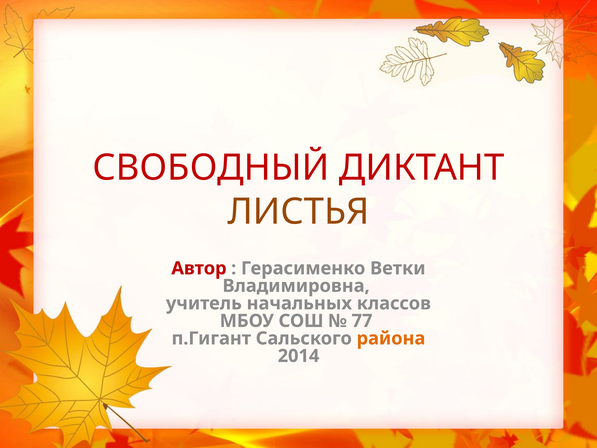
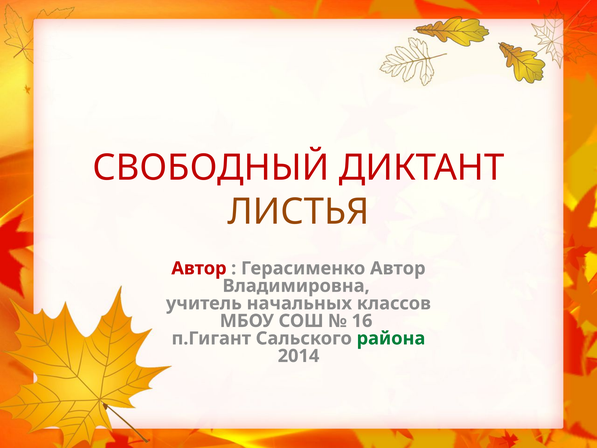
Герасименко Ветки: Ветки -> Автор (398, 268)
77: 77 -> 16 (362, 321)
района colour: orange -> green (391, 338)
